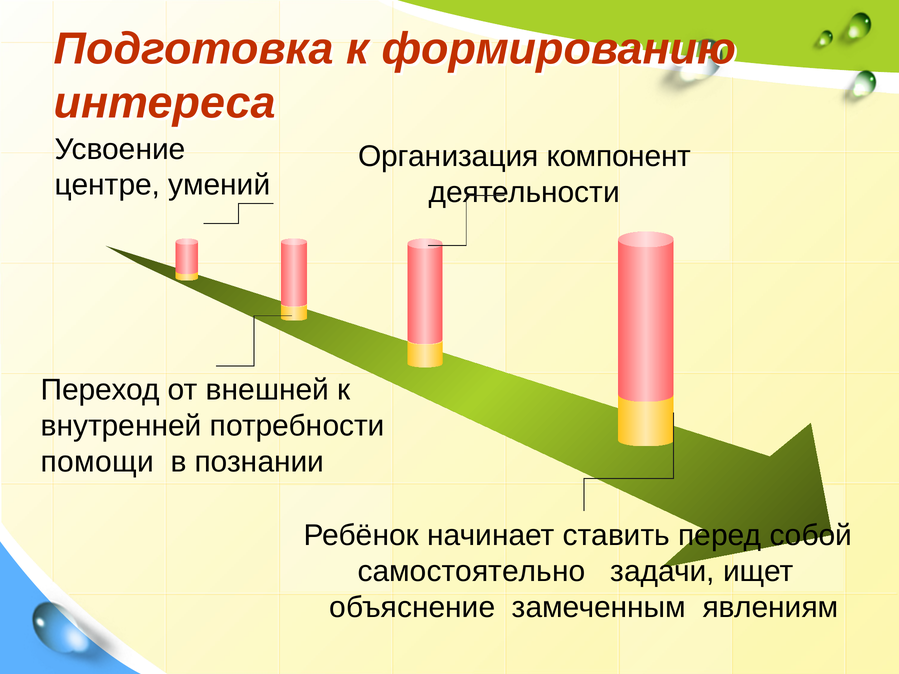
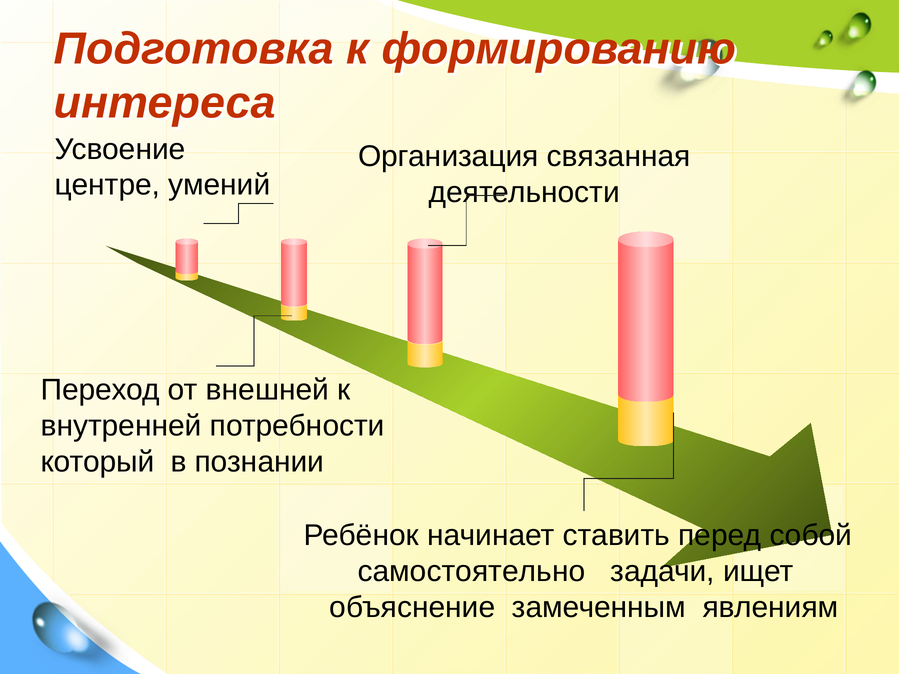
компонент: компонент -> связанная (619, 156)
помощи: помощи -> который (98, 462)
